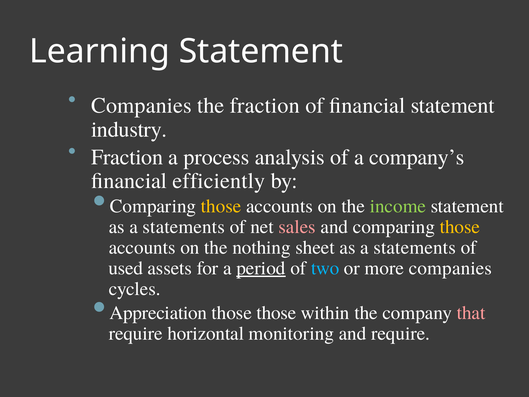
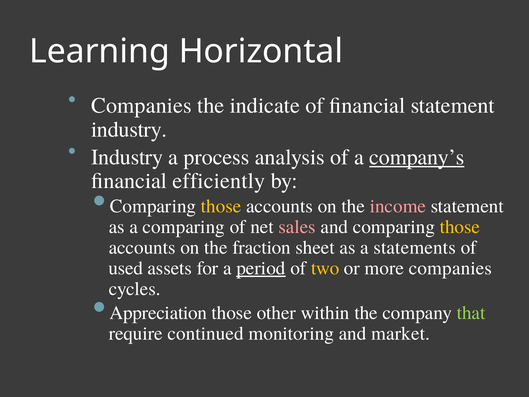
Learning Statement: Statement -> Horizontal (261, 51)
the fraction: fraction -> indicate (265, 106)
Fraction: Fraction -> Industry (127, 157)
company’s underline: none -> present (417, 157)
income colour: light green -> pink (398, 206)
statements: statements -> comparing (184, 227)
nothing: nothing -> fraction (262, 247)
two colour: light blue -> yellow (325, 268)
those those: those -> other (276, 313)
that colour: pink -> light green (471, 313)
horizontal: horizontal -> continued (206, 333)
and require: require -> market (401, 333)
